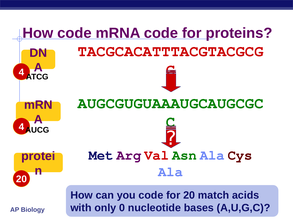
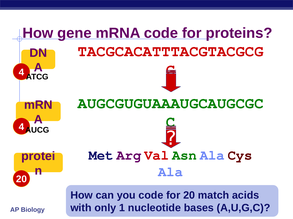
How code: code -> gene (74, 33)
0: 0 -> 1 (122, 208)
